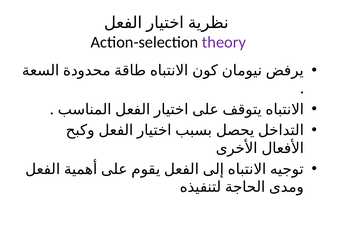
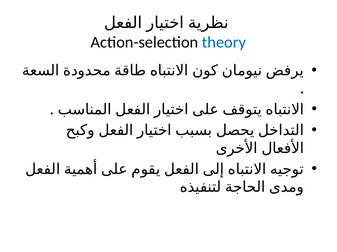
theory colour: purple -> blue (224, 42)
